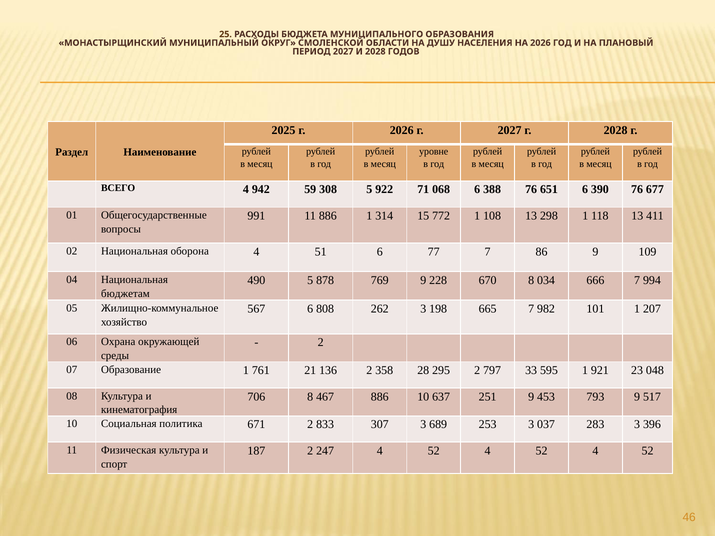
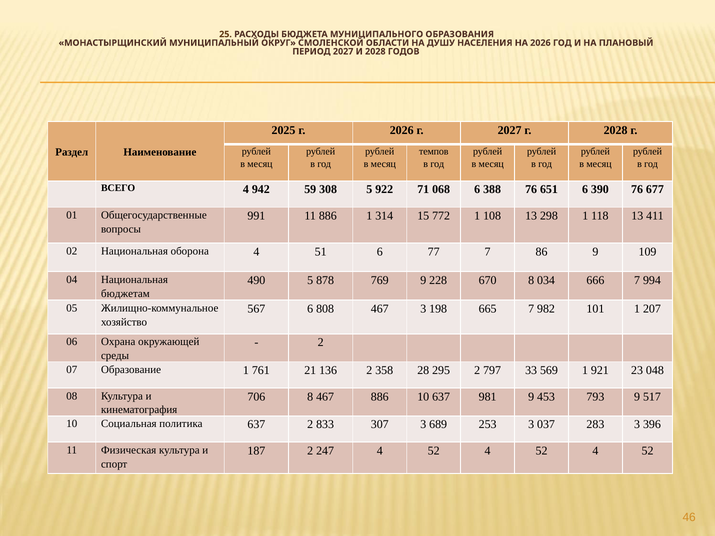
уровне: уровне -> темпов (434, 151)
808 262: 262 -> 467 (380, 309)
595: 595 -> 569 (549, 371)
251: 251 -> 981 (488, 397)
политика 671: 671 -> 637 (256, 425)
